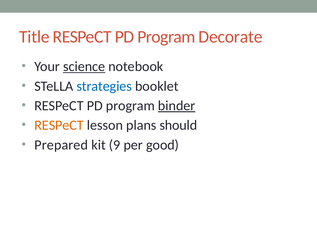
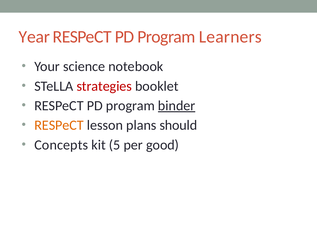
Title: Title -> Year (34, 37)
Decorate: Decorate -> Learners (230, 37)
science underline: present -> none (84, 67)
strategies colour: blue -> red (104, 86)
Prepared: Prepared -> Concepts (61, 145)
9: 9 -> 5 (115, 145)
